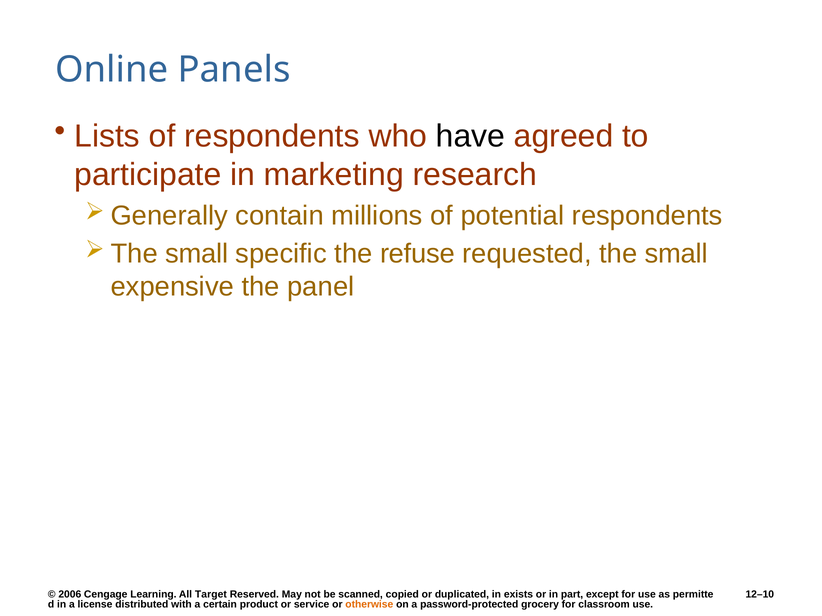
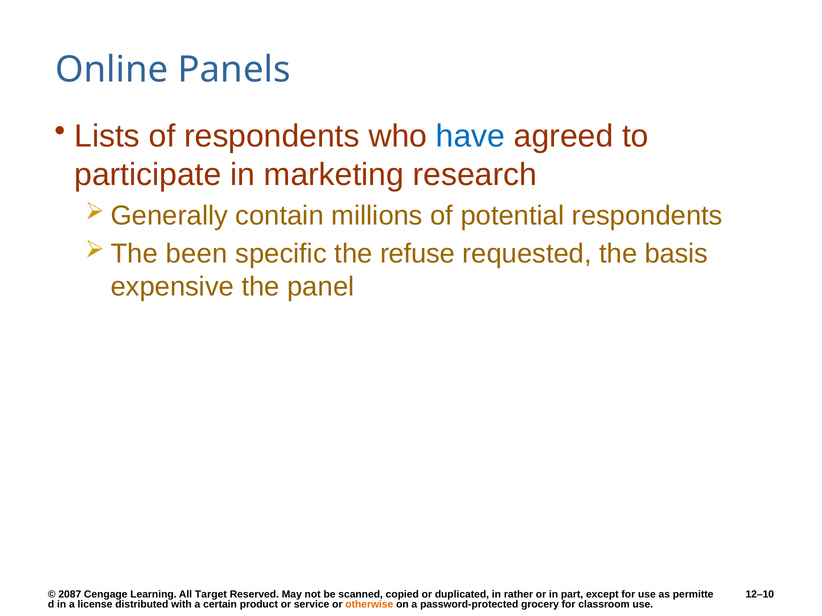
have colour: black -> blue (471, 137)
small: small -> been (197, 254)
the small: small -> basis (676, 254)
2006: 2006 -> 2087 (70, 595)
exists: exists -> rather (518, 595)
